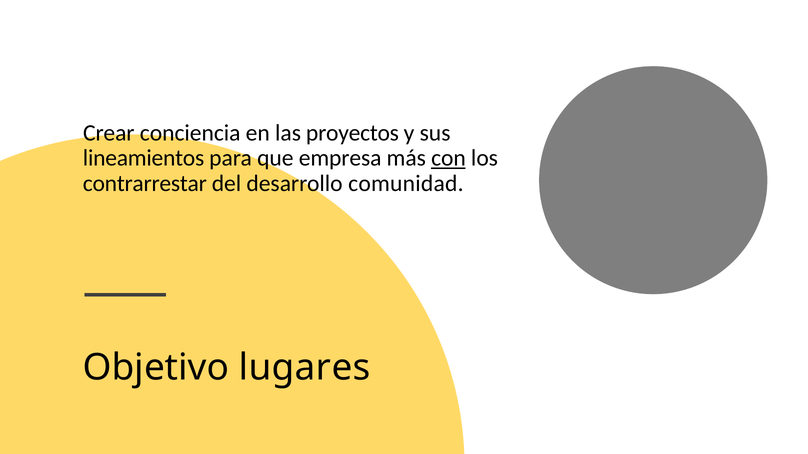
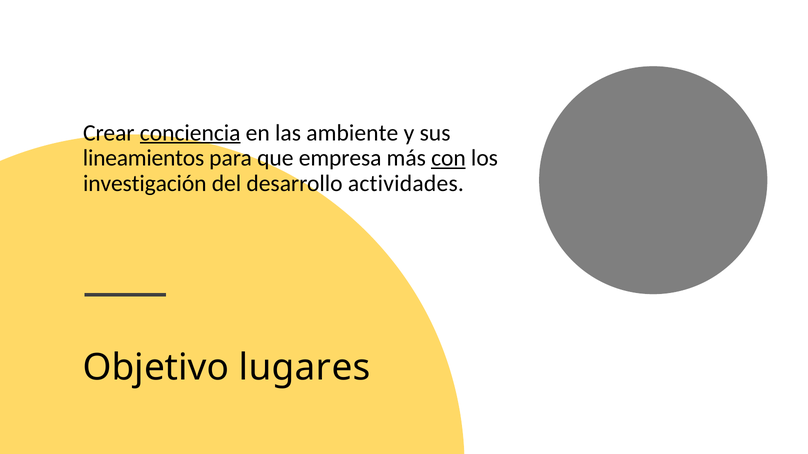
conciencia underline: none -> present (190, 133)
proyectos: proyectos -> ambiente (352, 133)
contrarrestar: contrarrestar -> investigación (145, 184)
comunidad: comunidad -> actividades (406, 184)
